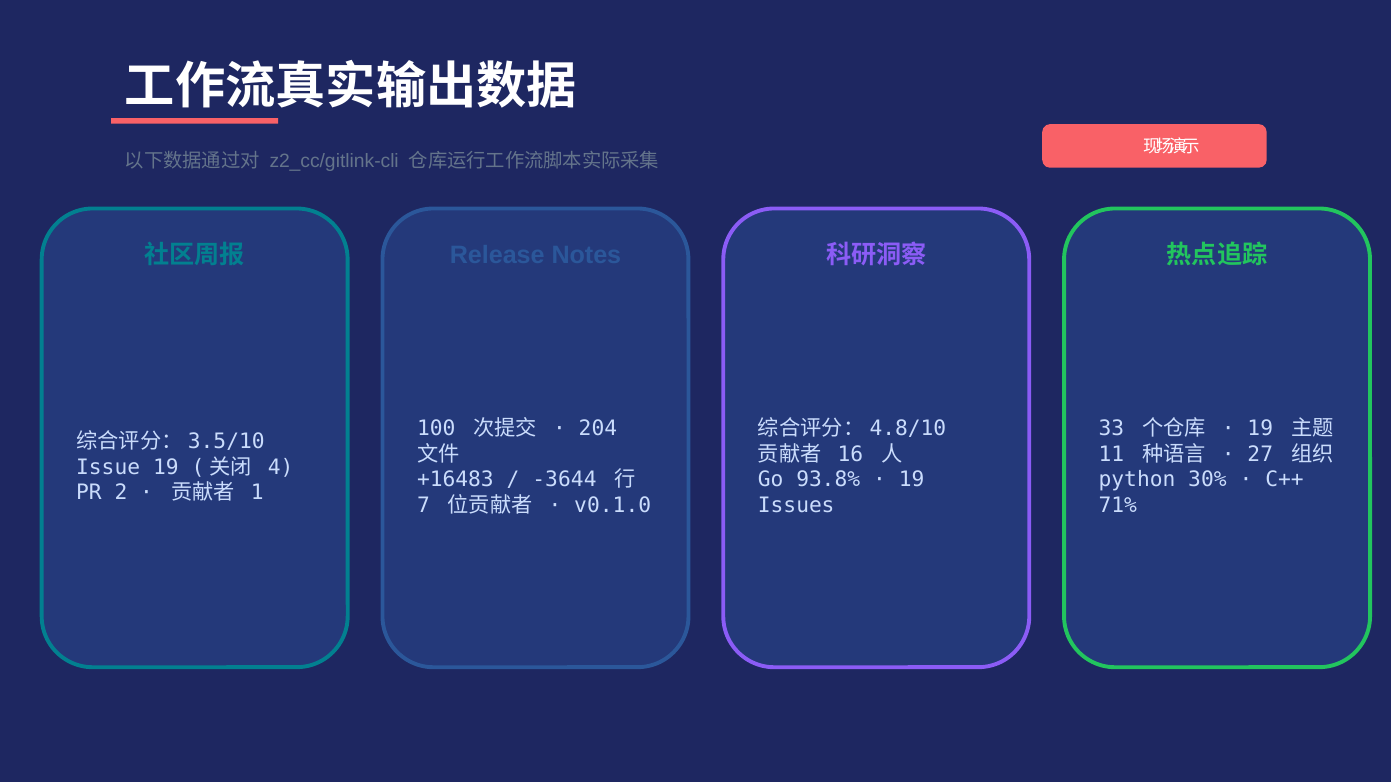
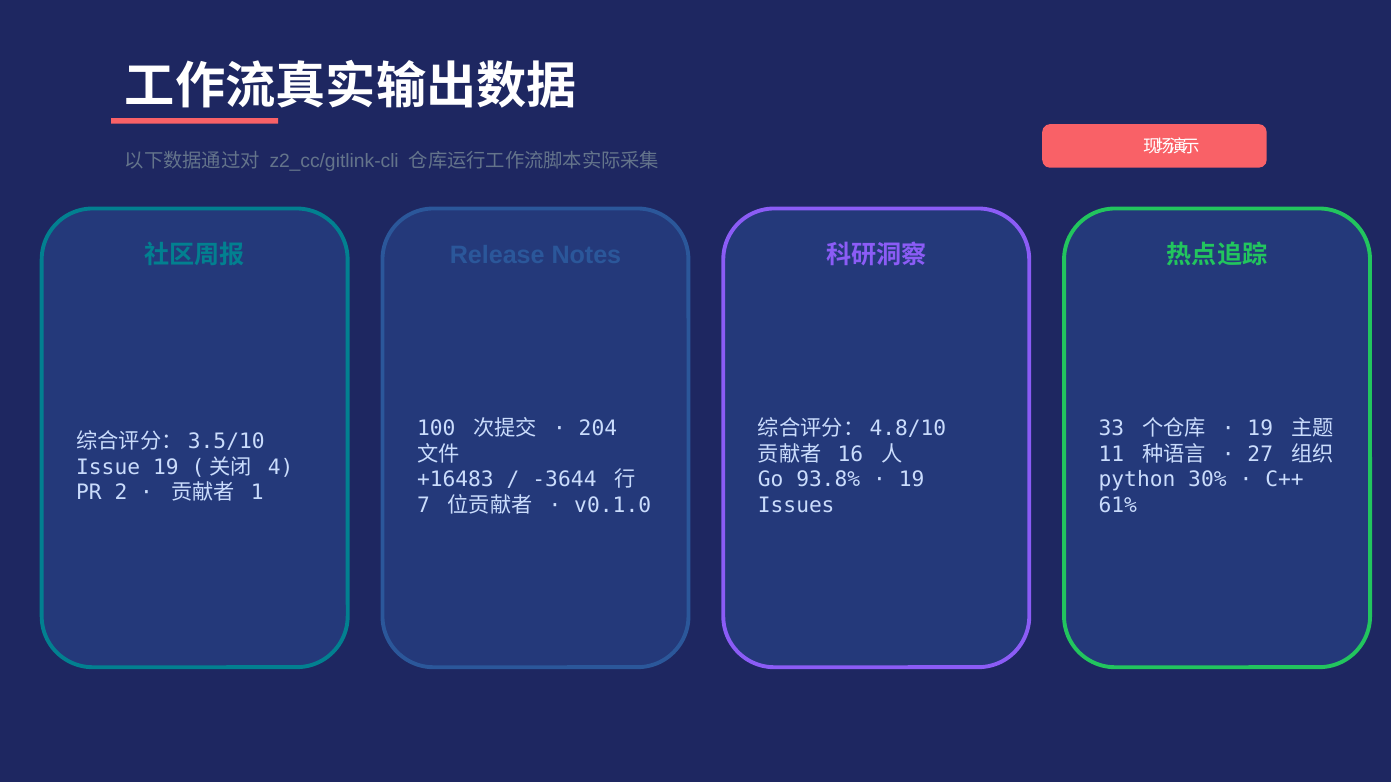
71%: 71% -> 61% (1118, 506)
